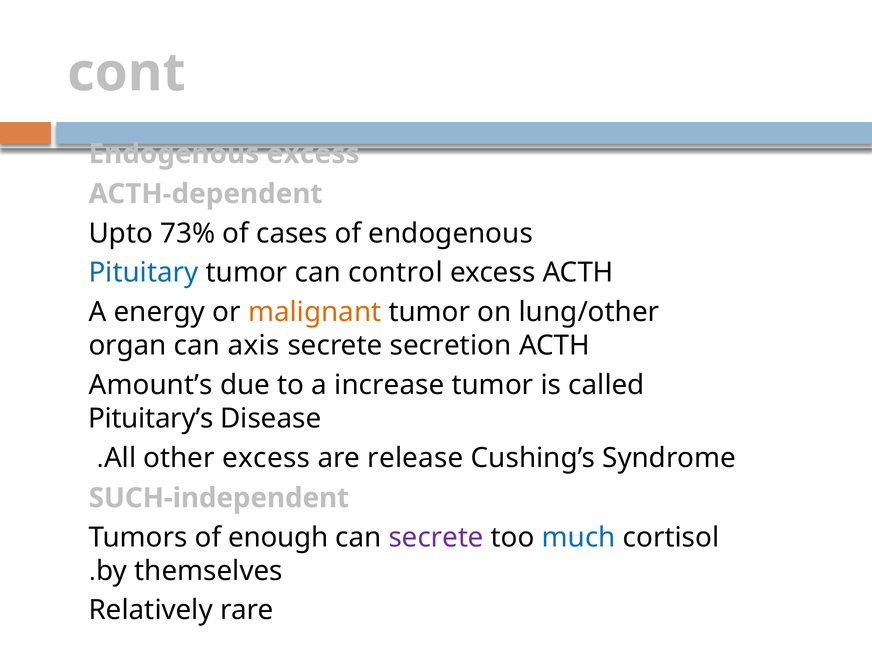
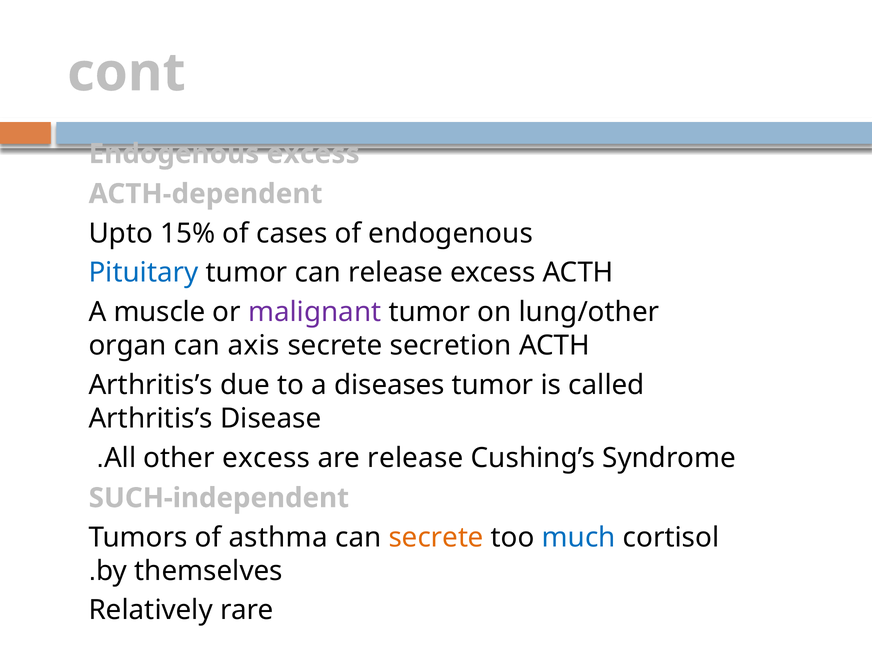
73%: 73% -> 15% (188, 233)
can control: control -> release (396, 273)
energy: energy -> muscle (159, 312)
malignant colour: orange -> purple (315, 312)
Amount’s: Amount’s -> Arthritis’s (151, 385)
increase: increase -> diseases (390, 385)
Pituitary’s: Pituitary’s -> Arthritis’s (151, 418)
enough: enough -> asthma (278, 537)
secrete colour: purple -> orange (436, 537)
